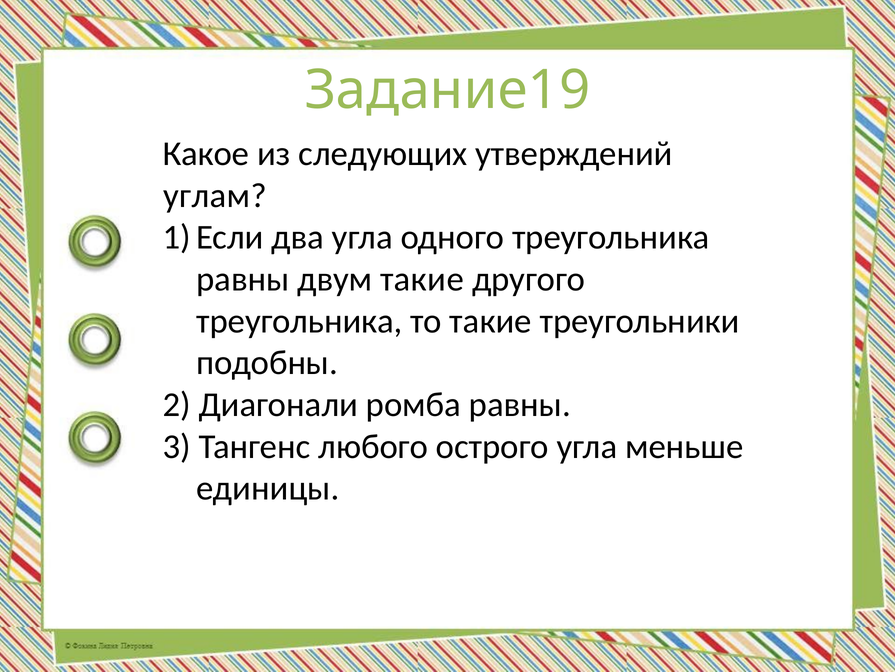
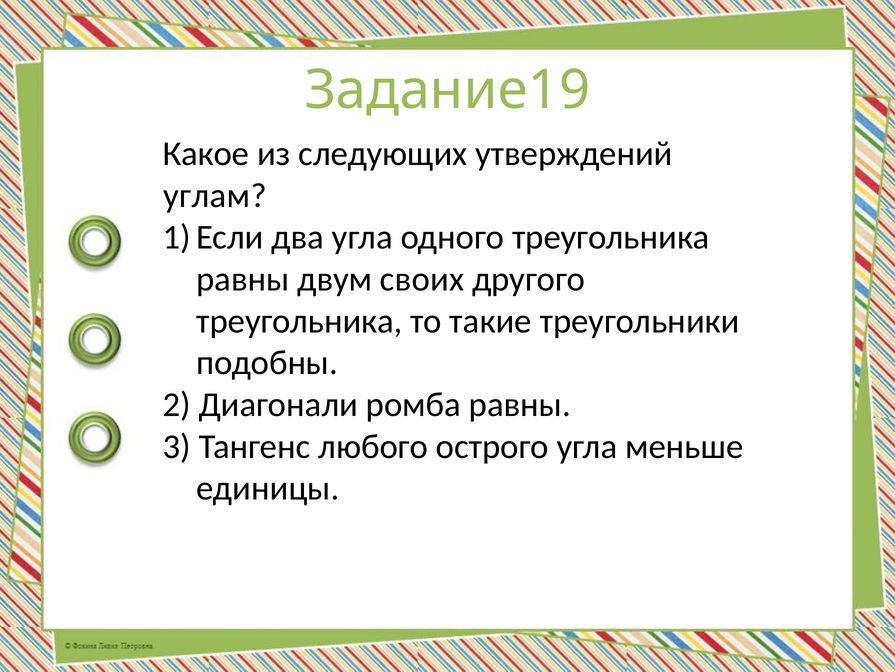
двум такие: такие -> своих (422, 279)
